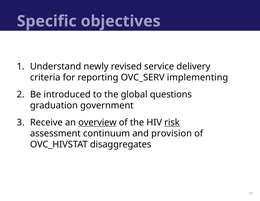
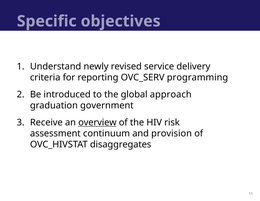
implementing: implementing -> programming (197, 77)
questions: questions -> approach (171, 94)
risk underline: present -> none (172, 122)
